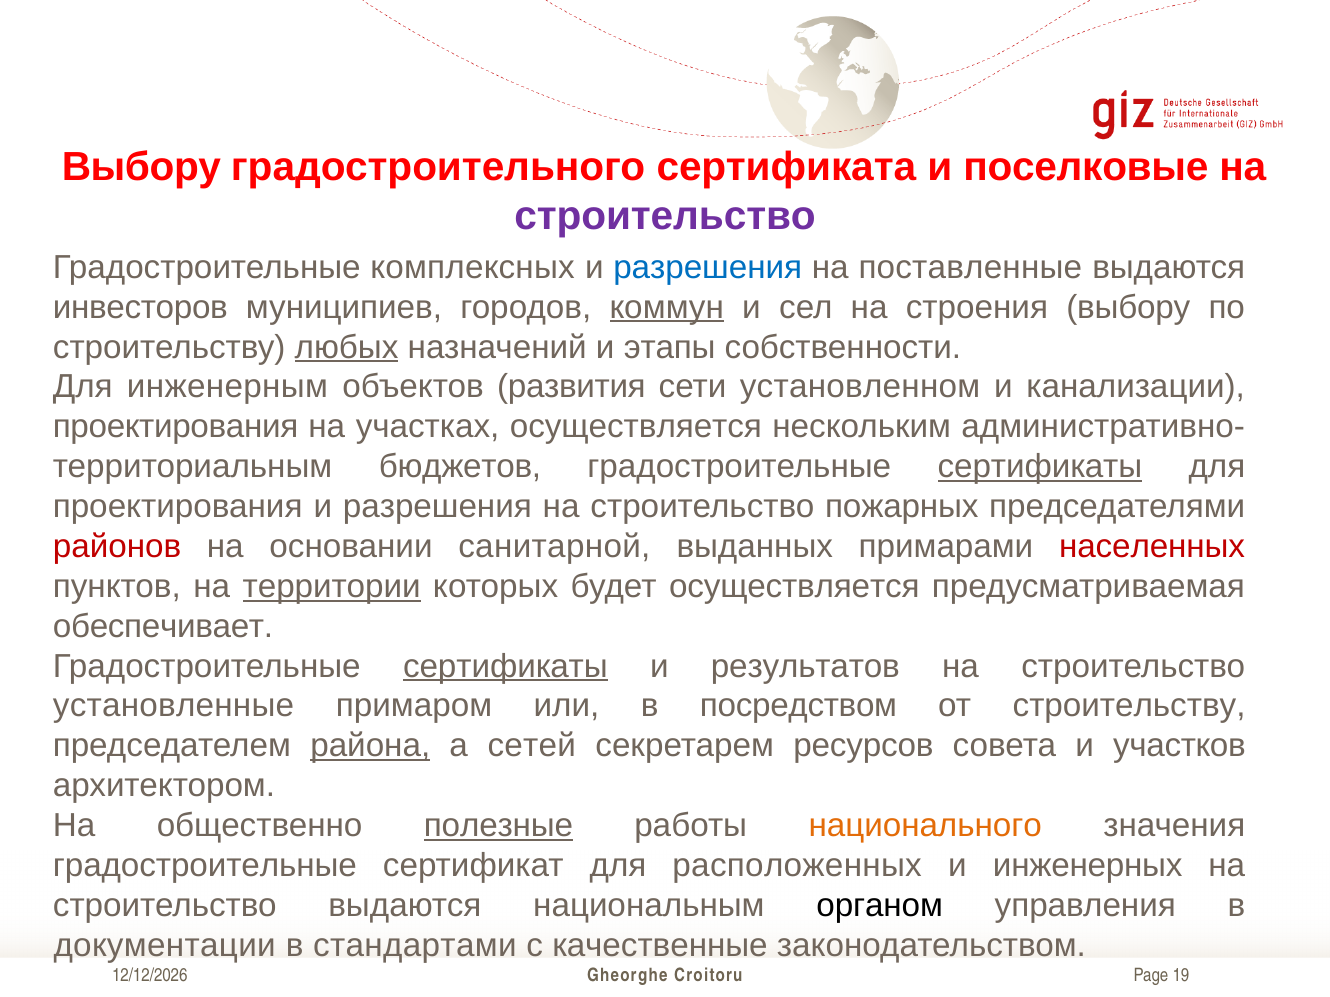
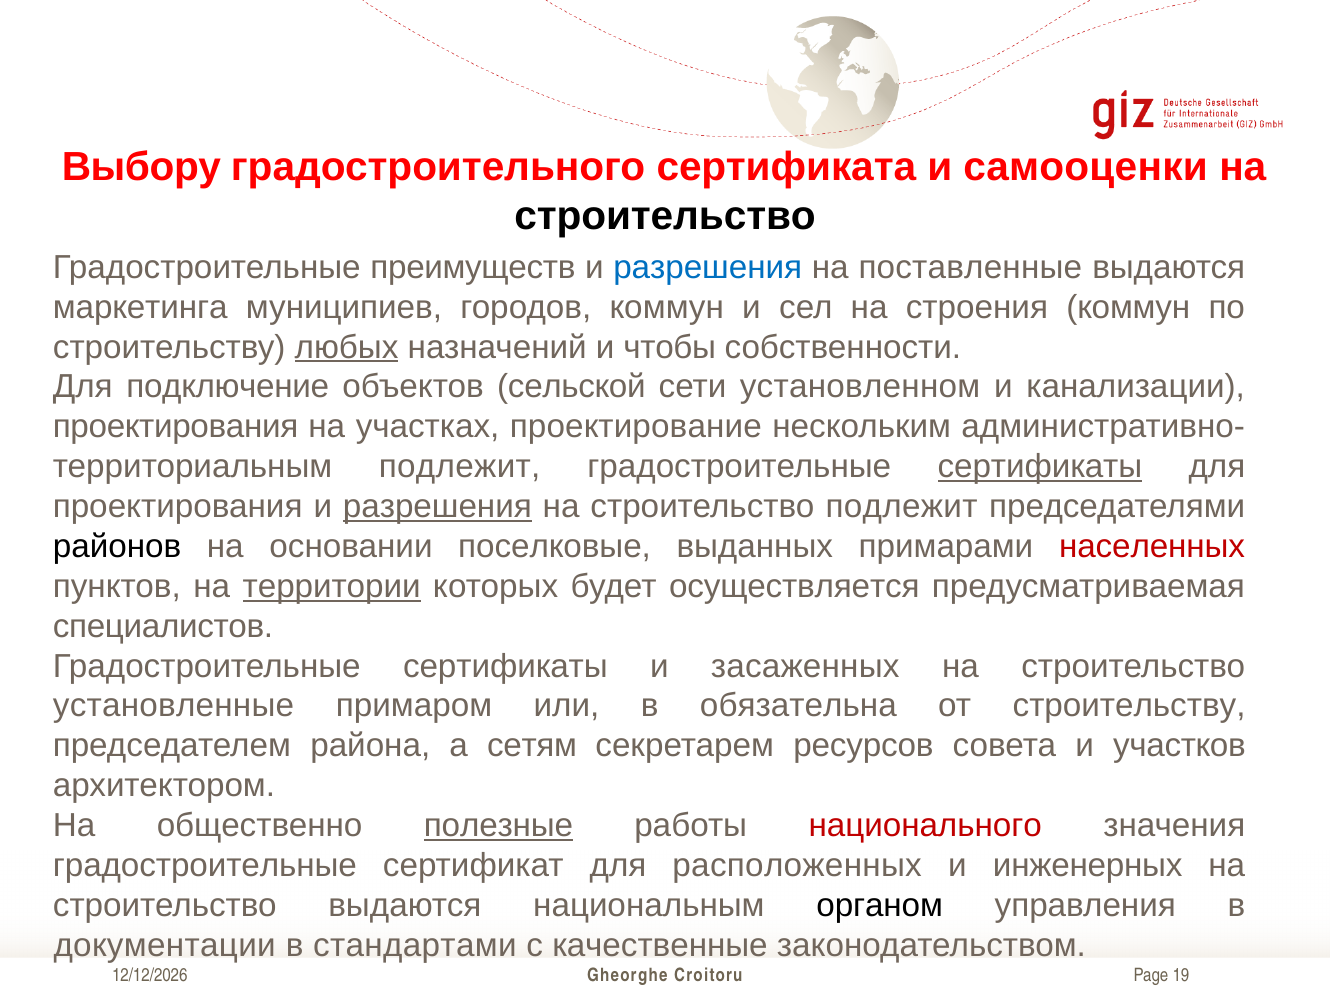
поселковые: поселковые -> самооценки (1086, 167)
строительство colour: purple -> black (665, 216)
комплексных: комплексных -> преимуществ (473, 267)
инвесторов: инвесторов -> маркетинга (140, 307)
коммун underline: present -> none (667, 307)
строения выбору: выбору -> коммун (1128, 307)
этапы: этапы -> чтобы (670, 347)
инженерным: инженерным -> подключение (228, 387)
развития: развития -> сельской (571, 387)
участках осуществляется: осуществляется -> проектирование (636, 427)
бюджетов: бюджетов -> подлежит (460, 467)
разрешения underline: none -> present (437, 507)
строительство пожарных: пожарных -> подлежит (902, 507)
районов colour: red -> black (117, 547)
санитарной: санитарной -> поселковые (555, 547)
обеспечивает: обеспечивает -> специалистов (163, 627)
сертификаты underline: present -> none (505, 666)
результатов: результатов -> засаженных (805, 666)
посредством: посредством -> обязательна (798, 706)
района underline: present -> none (370, 746)
сетей: сетей -> сетям (532, 746)
национального colour: orange -> red (925, 826)
